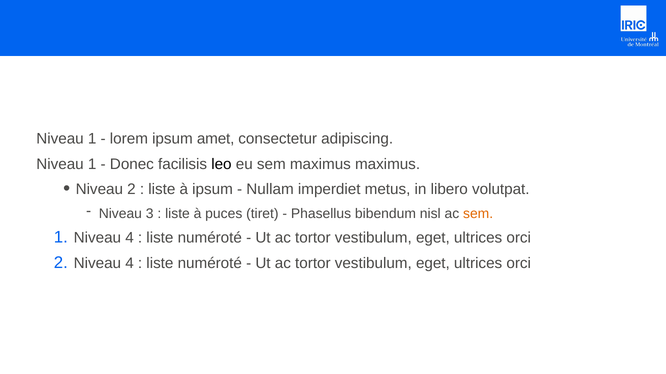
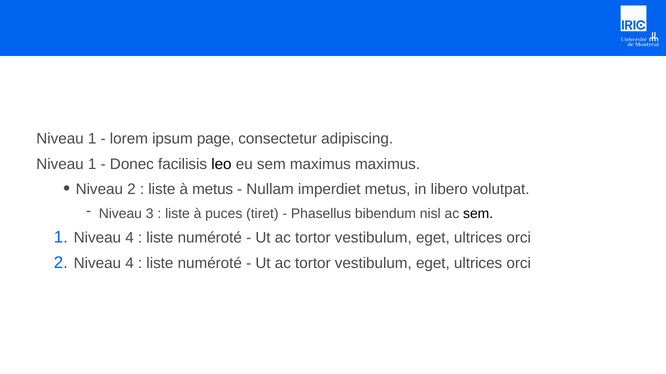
amet: amet -> page (216, 139)
à ipsum: ipsum -> metus (213, 190)
sem colour: orange -> black (478, 214)
